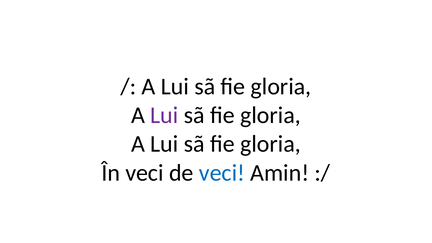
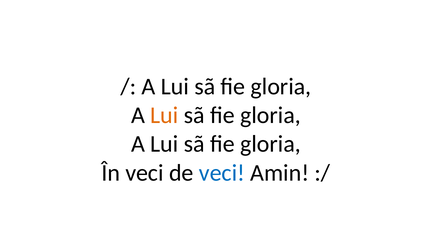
Lui colour: purple -> orange (164, 115)
